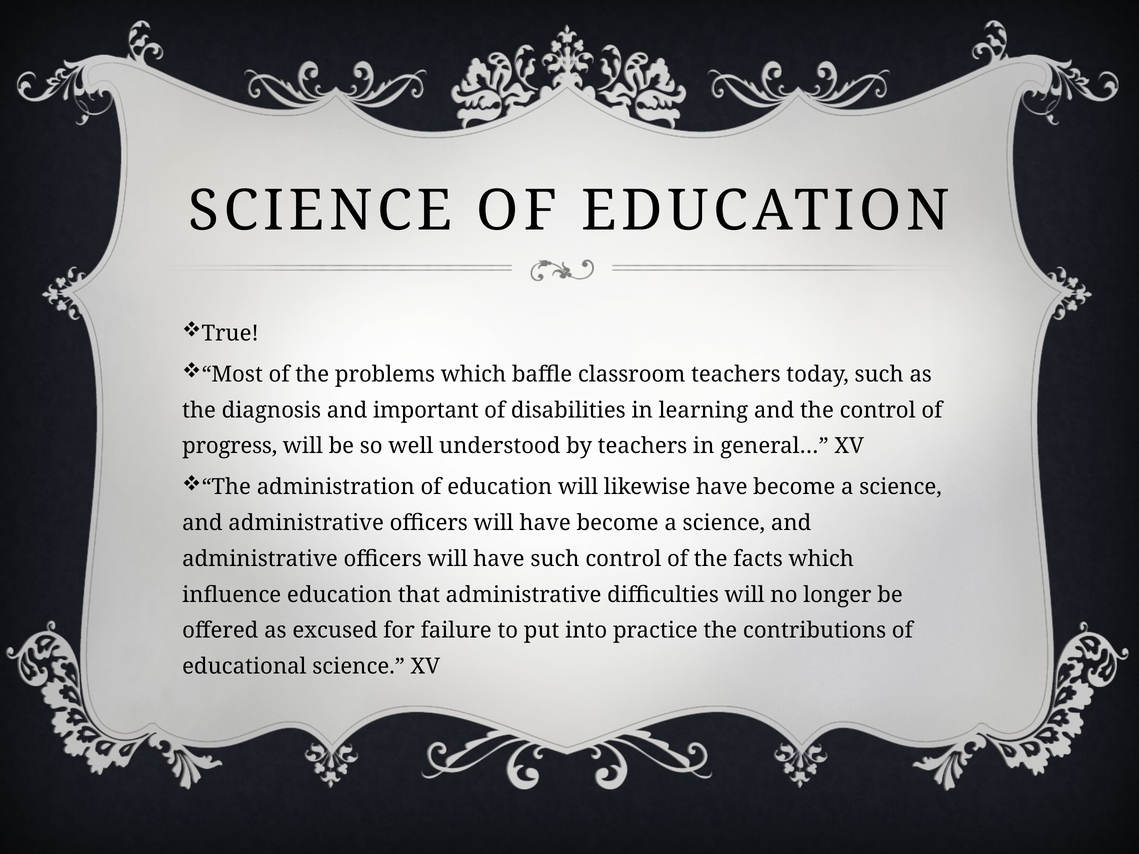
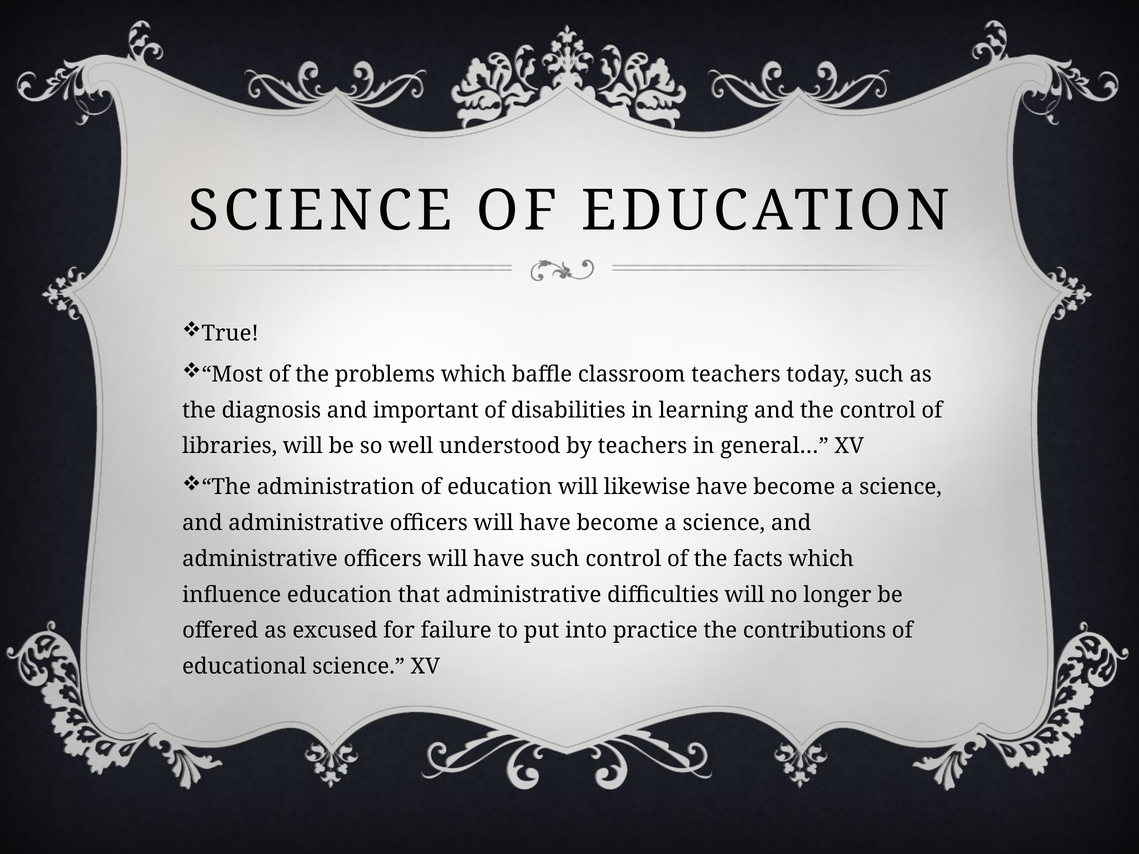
progress: progress -> libraries (230, 446)
